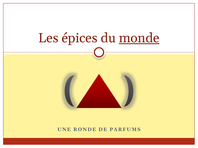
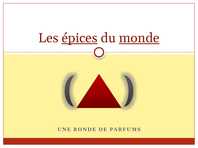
épices underline: none -> present (80, 38)
